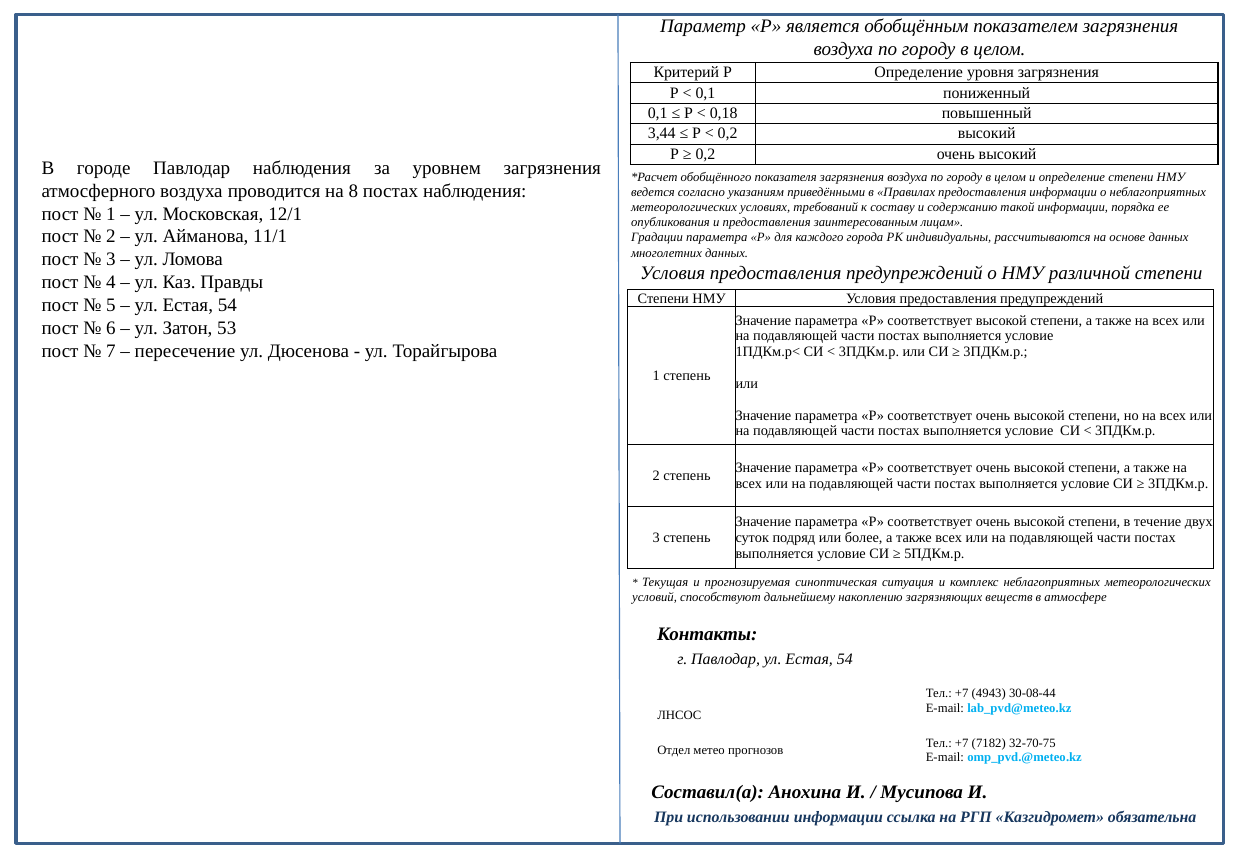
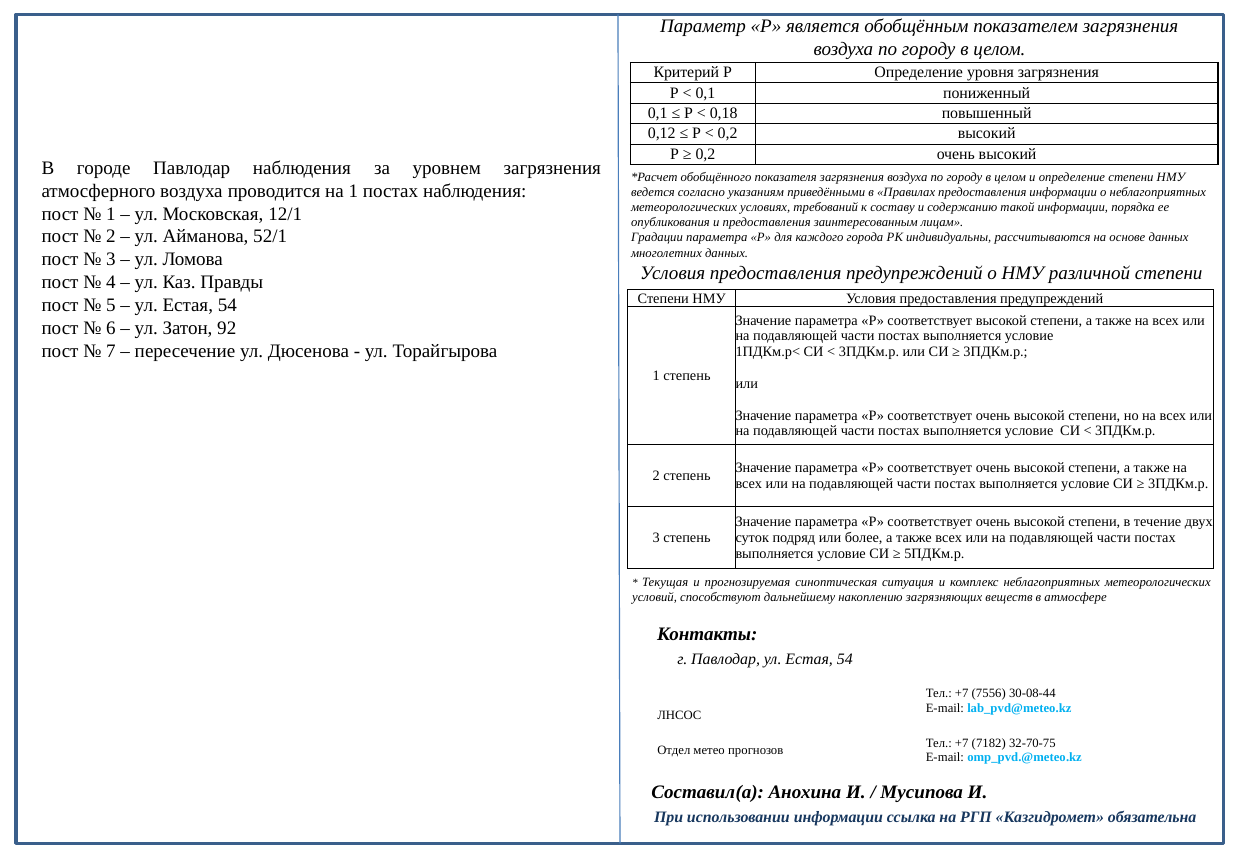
3,44: 3,44 -> 0,12 (662, 134)
на 8: 8 -> 1 (353, 191)
11/1: 11/1 -> 52/1 (270, 237)
53: 53 -> 92 (227, 328)
4943: 4943 -> 7556 (989, 694)
